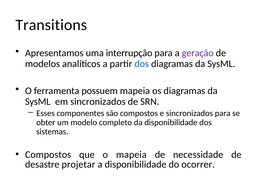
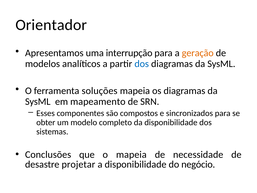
Transitions: Transitions -> Orientador (51, 25)
geração colour: purple -> orange (198, 53)
possuem: possuem -> soluções (100, 91)
em sincronizados: sincronizados -> mapeamento (98, 101)
Compostos: Compostos -> Conclusões (48, 154)
ocorrer: ocorrer -> negócio (198, 164)
